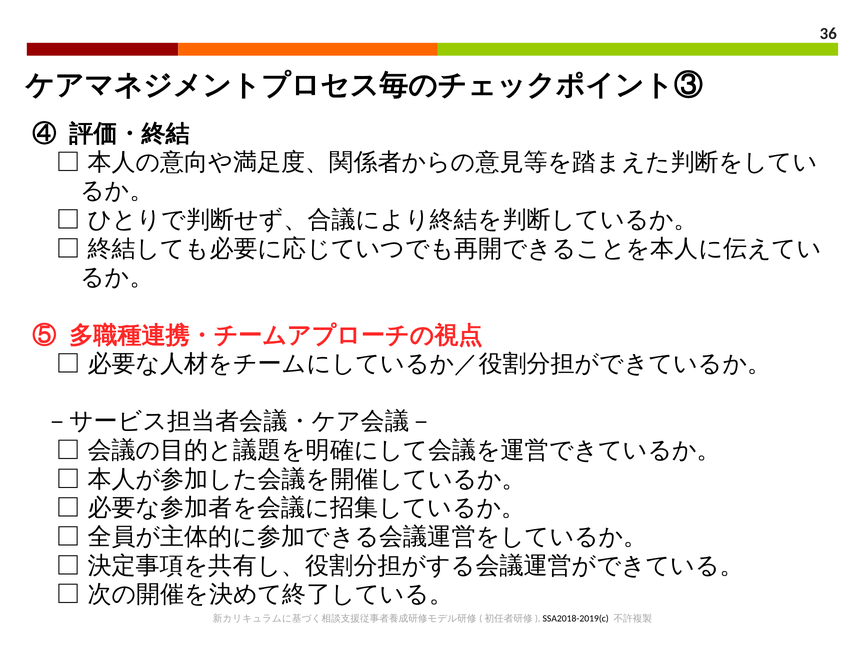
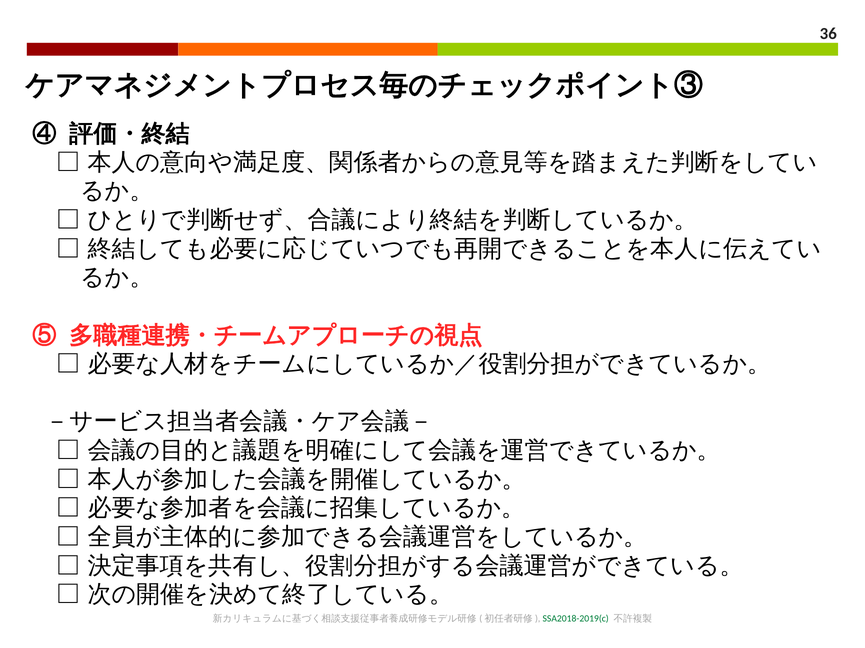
SSA2018-2019(c colour: black -> green (576, 619)
